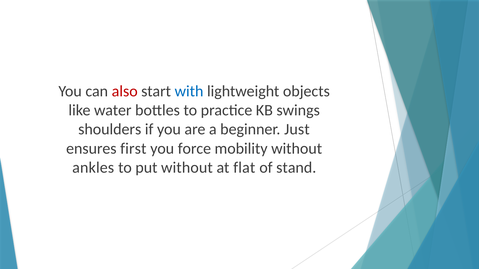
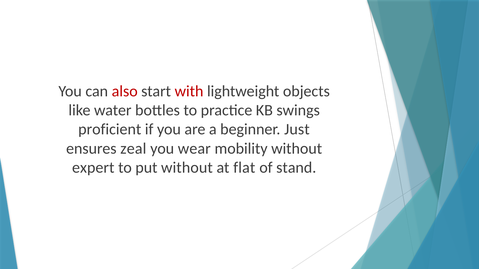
with colour: blue -> red (189, 91)
shoulders: shoulders -> proficient (110, 130)
first: first -> zeal (133, 149)
force: force -> wear (194, 149)
ankles: ankles -> expert (93, 168)
